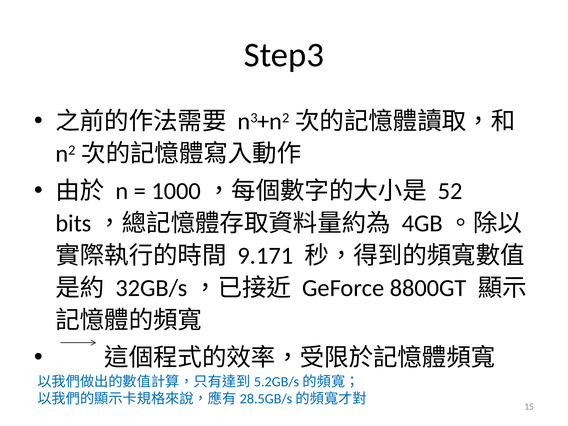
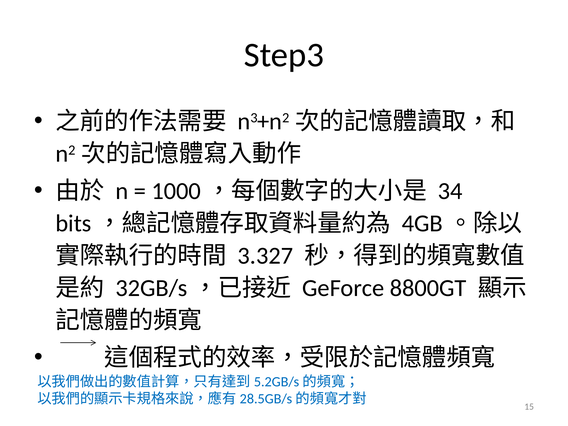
52: 52 -> 34 (450, 191)
9.171: 9.171 -> 3.327 (265, 256)
